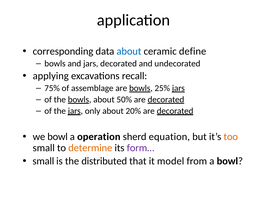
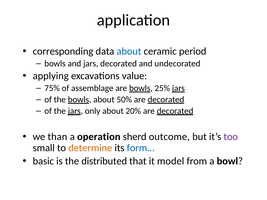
define: define -> period (193, 51)
recall: recall -> value (134, 76)
we bowl: bowl -> than (57, 137)
equation: equation -> outcome (169, 137)
too colour: orange -> purple (231, 137)
form… colour: purple -> blue (141, 148)
small: small -> basic (43, 161)
